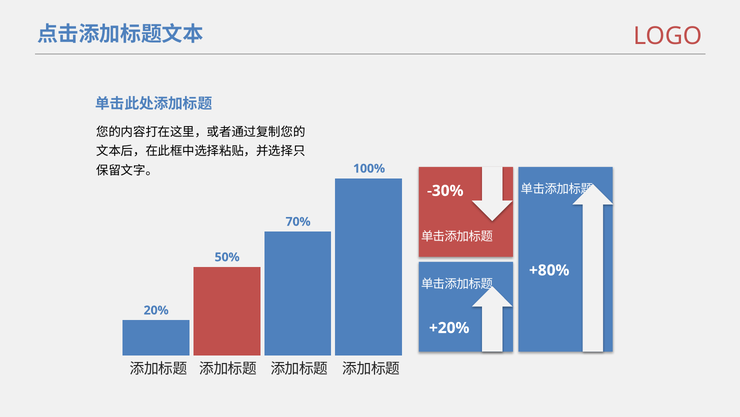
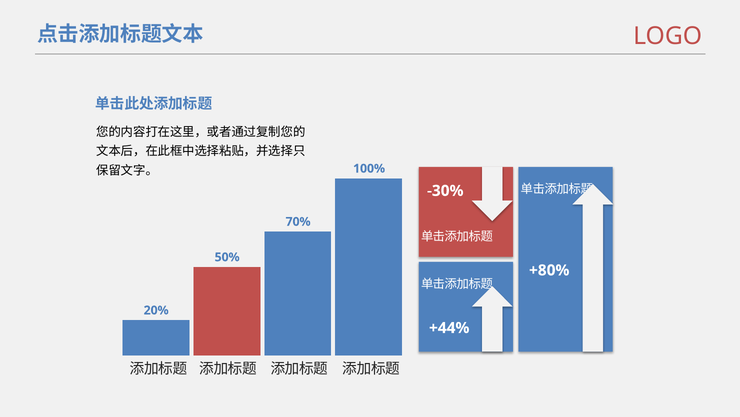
+20%: +20% -> +44% (449, 327)
